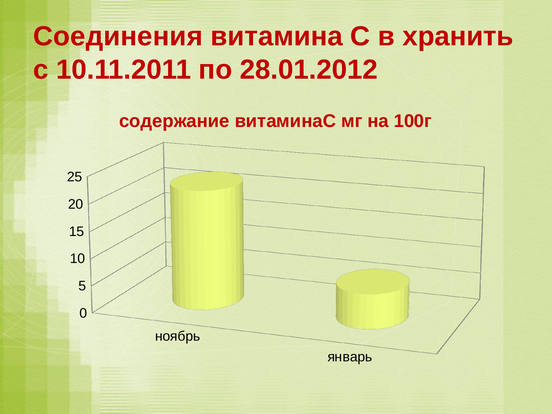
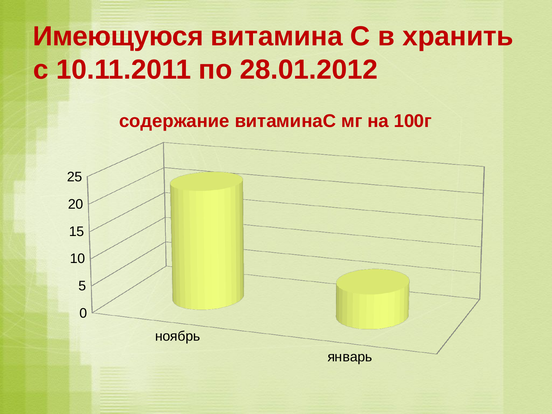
Соединения: Соединения -> Имеющуюся (118, 36)
